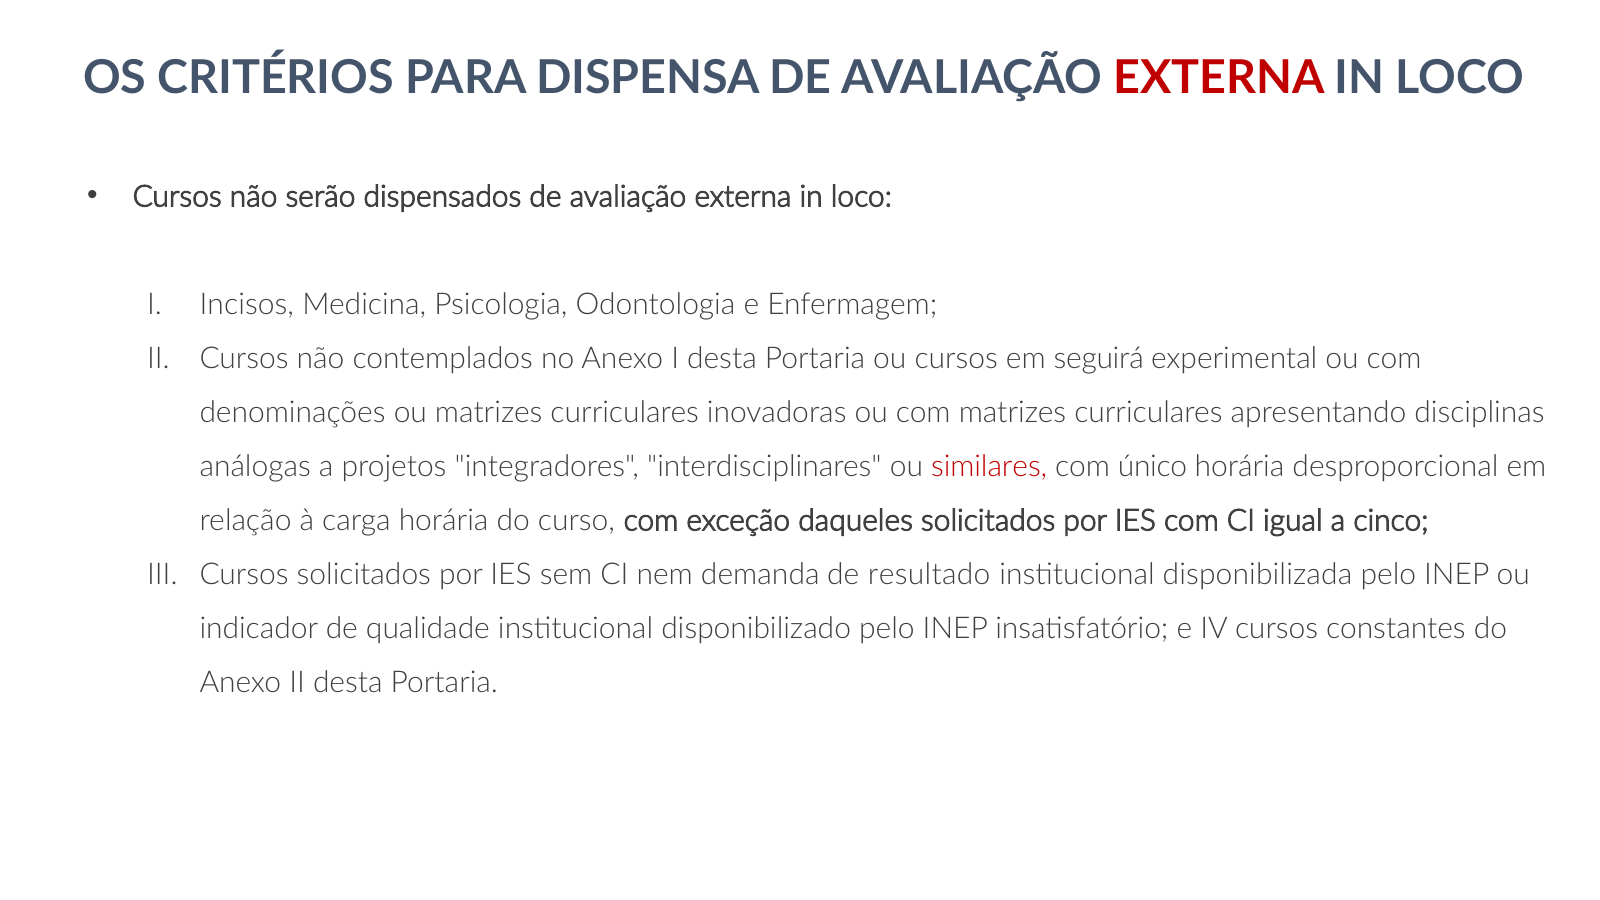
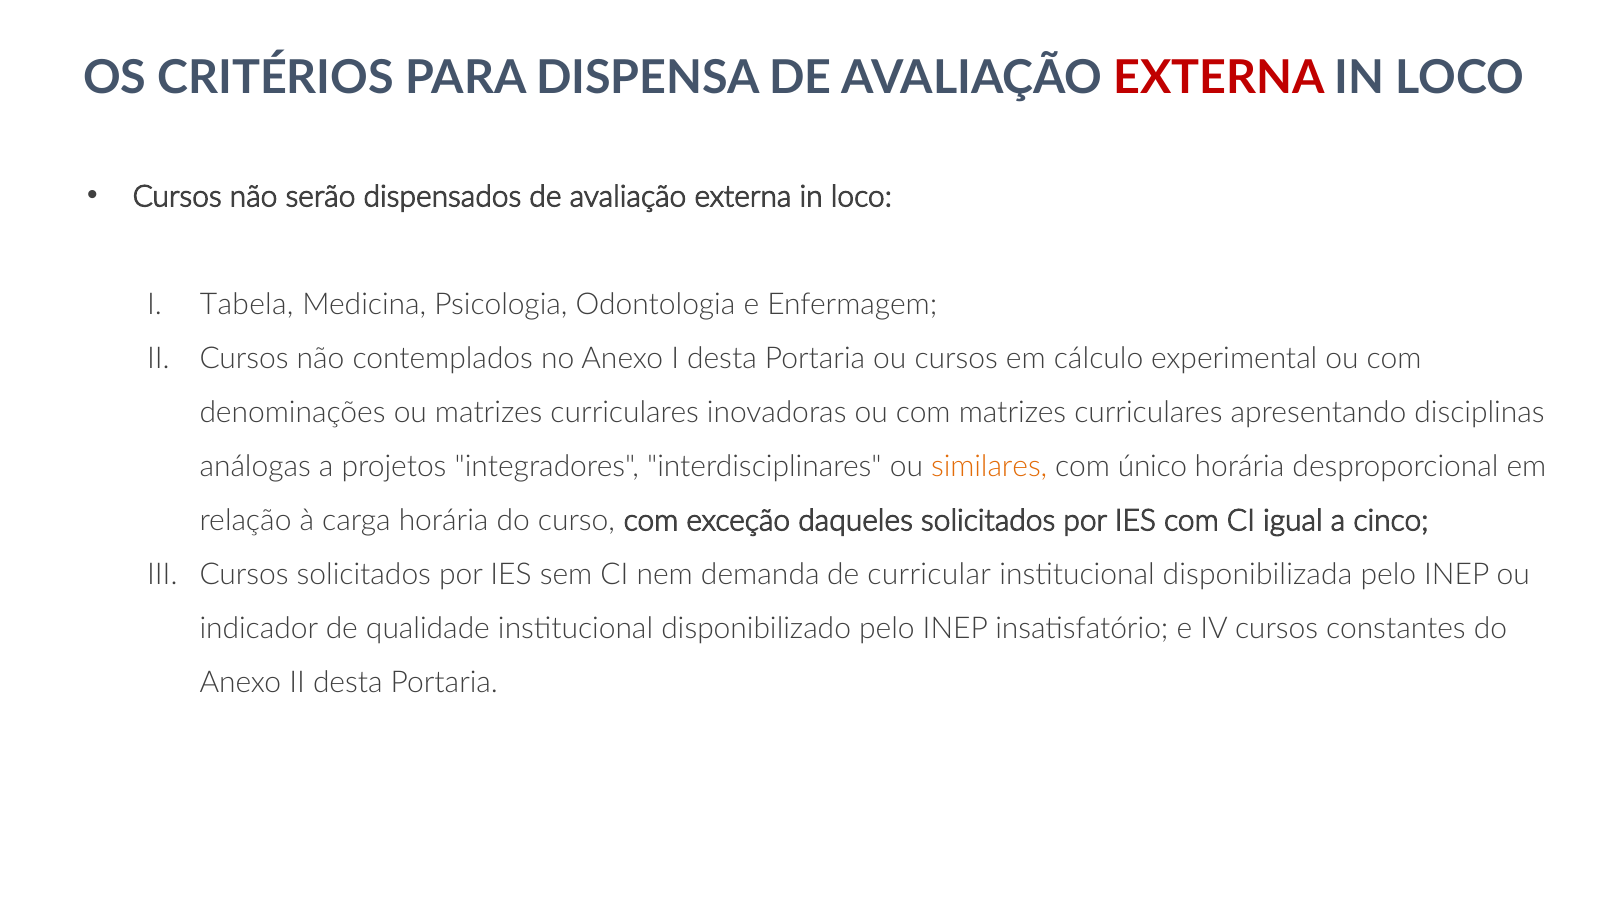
Incisos: Incisos -> Tabela (247, 305)
seguirá: seguirá -> cálculo (1099, 359)
similares colour: red -> orange (989, 467)
resultado: resultado -> curricular (929, 575)
